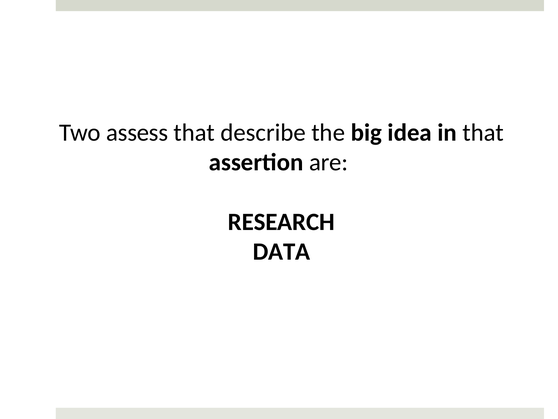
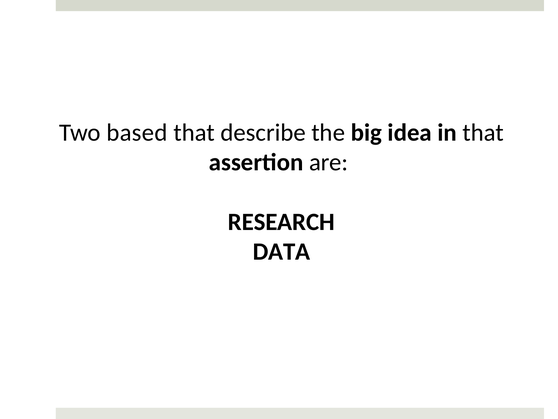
assess: assess -> based (137, 132)
